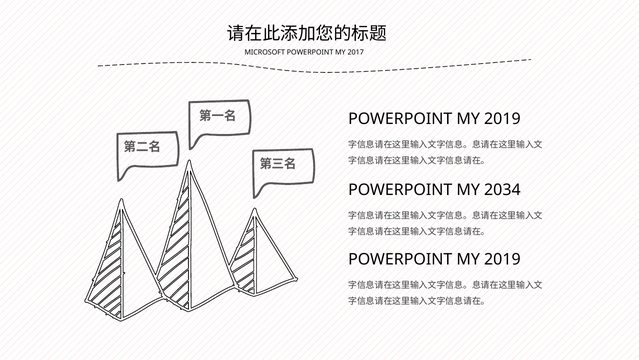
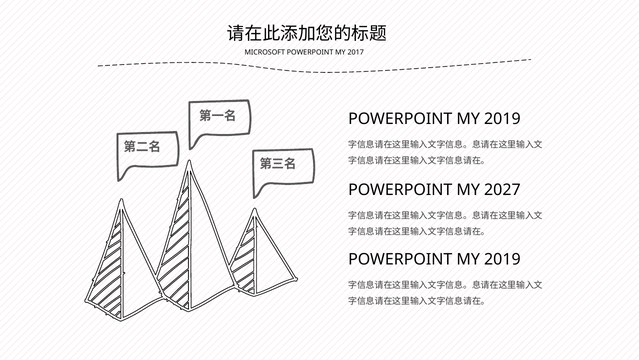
2034: 2034 -> 2027 (502, 190)
